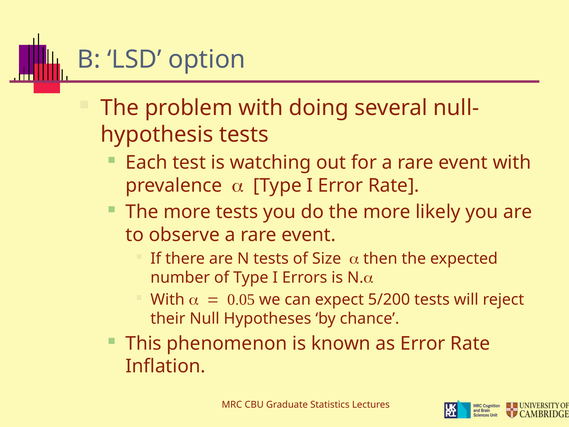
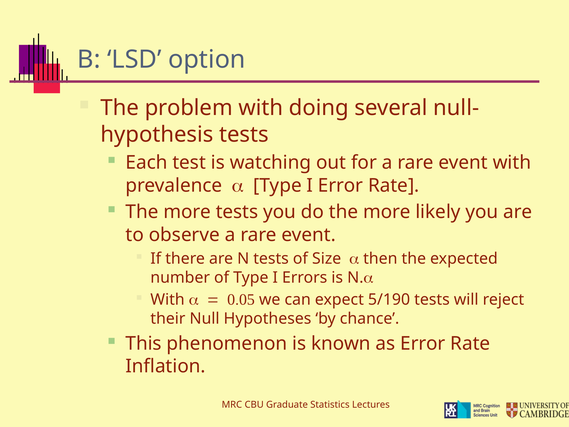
5/200: 5/200 -> 5/190 (389, 300)
